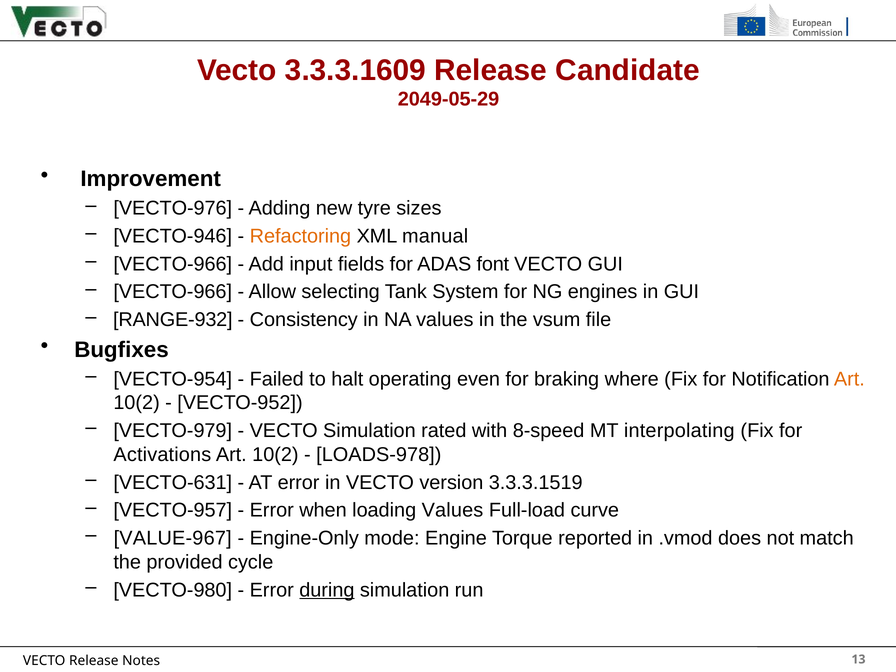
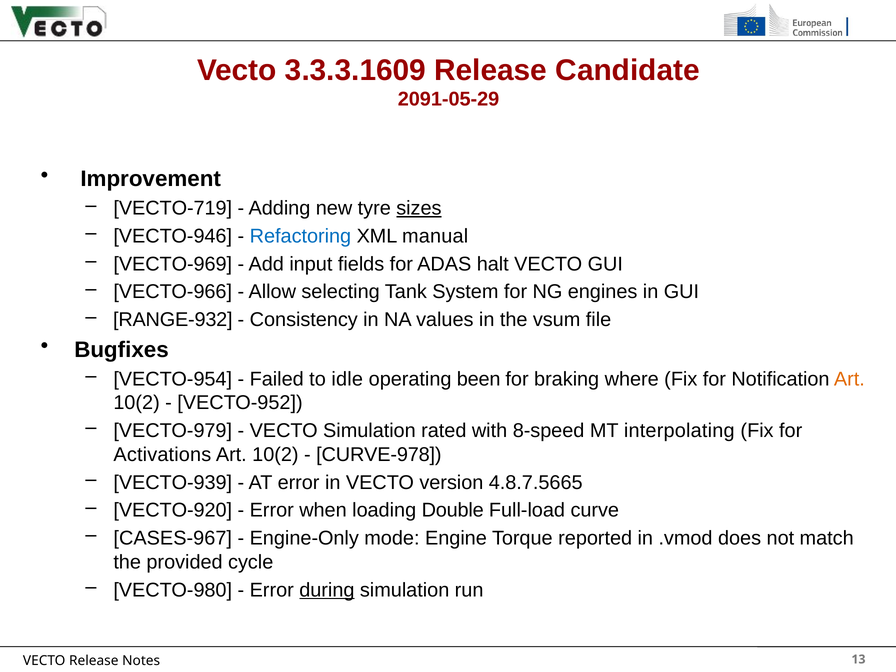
2049-05-29: 2049-05-29 -> 2091-05-29 (449, 99)
VECTO-976: VECTO-976 -> VECTO-719 (173, 208)
sizes underline: none -> present (419, 208)
Refactoring colour: orange -> blue (300, 236)
VECTO-966: VECTO-966 -> VECTO-969 (173, 264)
font: font -> halt (493, 264)
halt: halt -> idle (347, 379)
even: even -> been (479, 379)
LOADS-978: LOADS-978 -> CURVE-978 (379, 455)
VECTO-631: VECTO-631 -> VECTO-939 (173, 482)
3.3.3.1519: 3.3.3.1519 -> 4.8.7.5665 (536, 482)
VECTO-957: VECTO-957 -> VECTO-920 (173, 510)
loading Values: Values -> Double (453, 510)
VALUE-967: VALUE-967 -> CASES-967 (173, 538)
